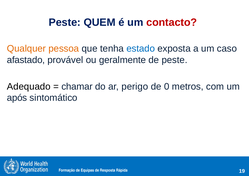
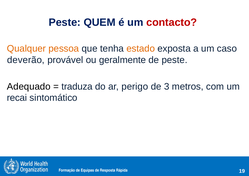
estado colour: blue -> orange (141, 49)
afastado: afastado -> deverão (26, 60)
chamar: chamar -> traduza (77, 87)
0: 0 -> 3 (167, 87)
após: após -> recai (17, 98)
